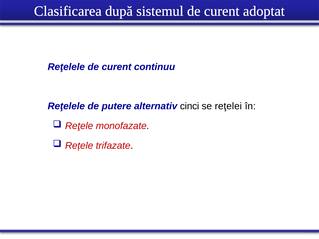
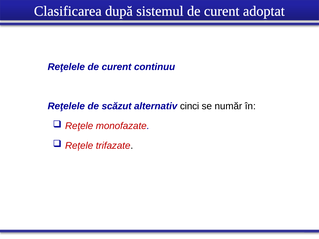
putere: putere -> scăzut (117, 106)
reţelei: reţelei -> număr (228, 106)
